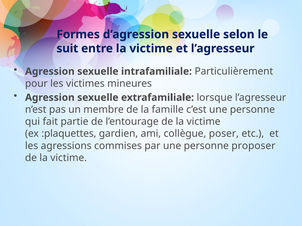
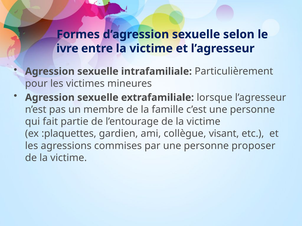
suit: suit -> ivre (67, 49)
poser: poser -> visant (224, 134)
